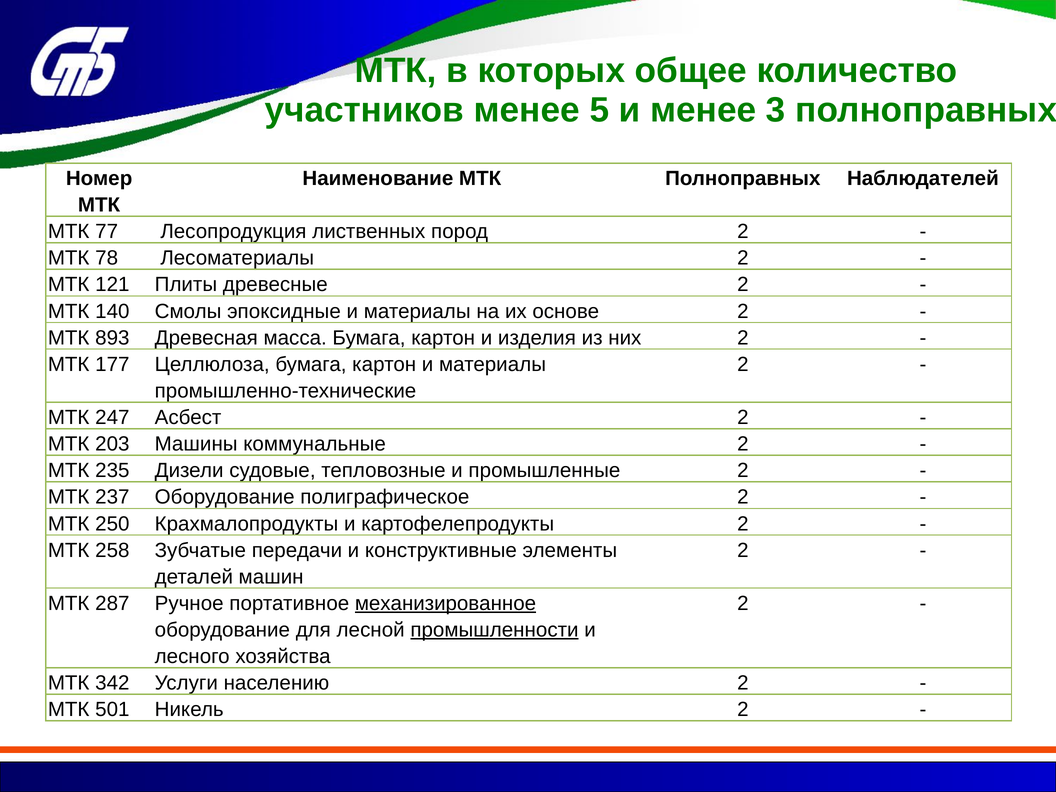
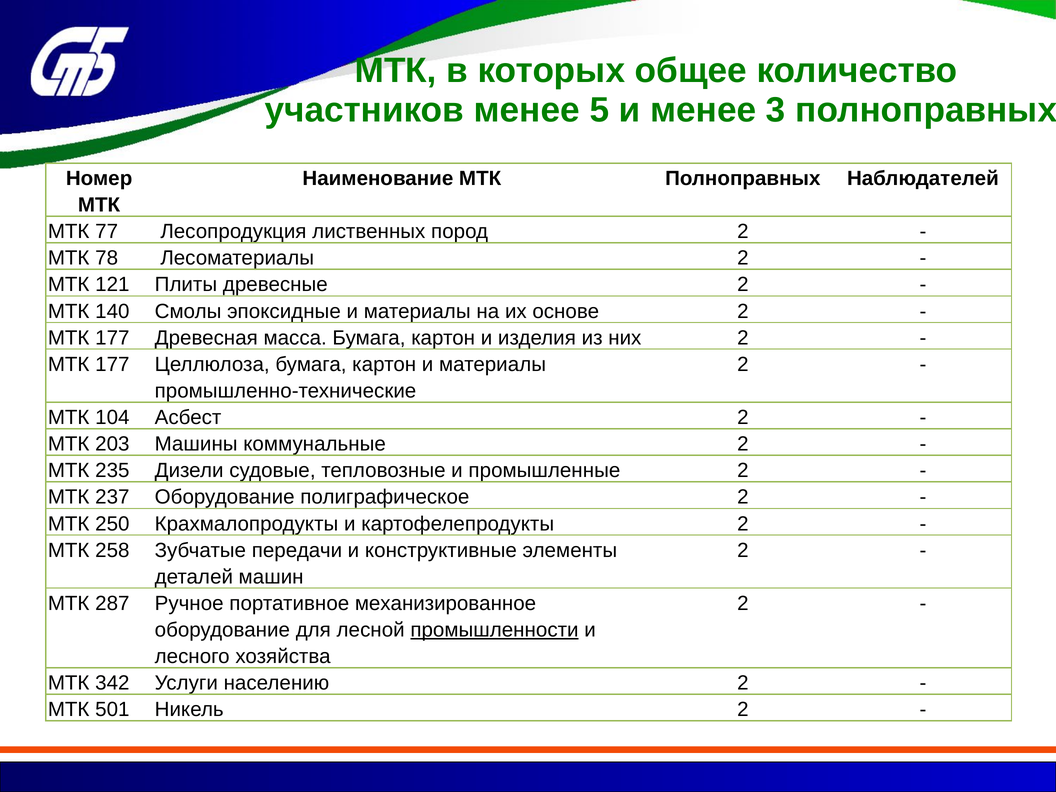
893: 893 -> 177 (112, 338)
247: 247 -> 104 (112, 417)
механизированное underline: present -> none (445, 603)
